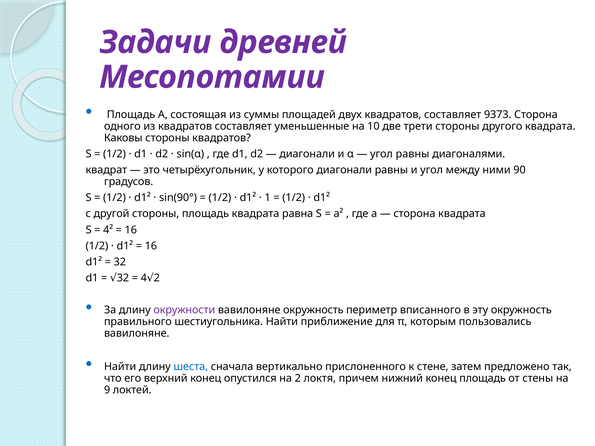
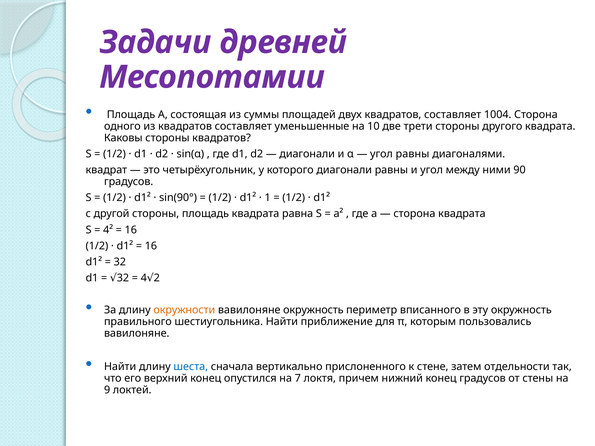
9373: 9373 -> 1004 (498, 115)
окружности colour: purple -> orange (184, 310)
предложено: предложено -> отдельности (517, 367)
на 2: 2 -> 7 (298, 379)
конец площадь: площадь -> градусов (483, 379)
